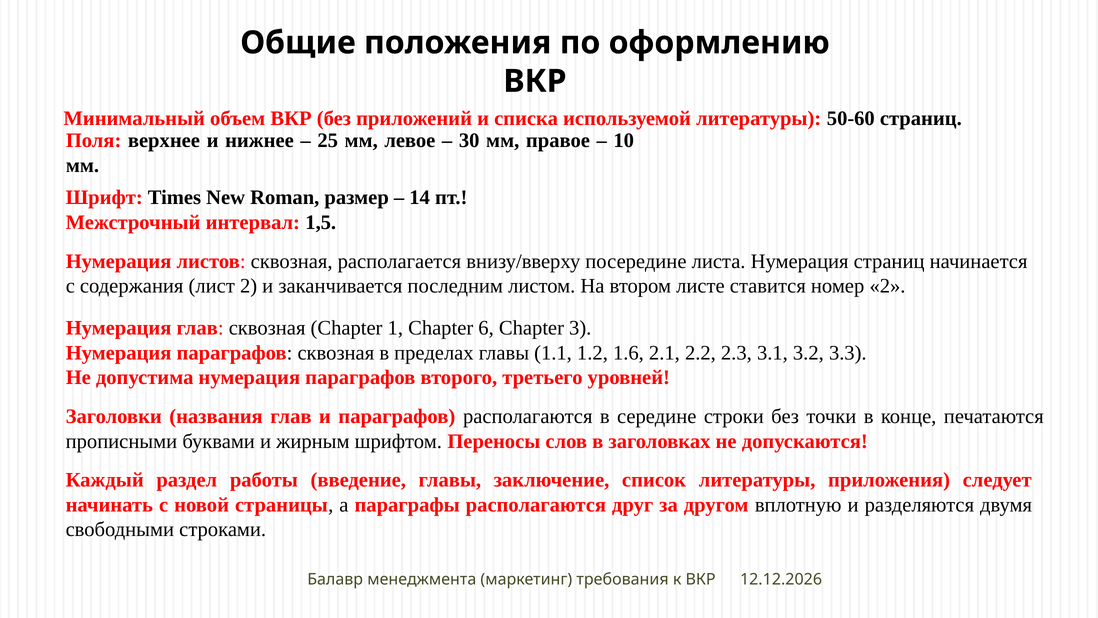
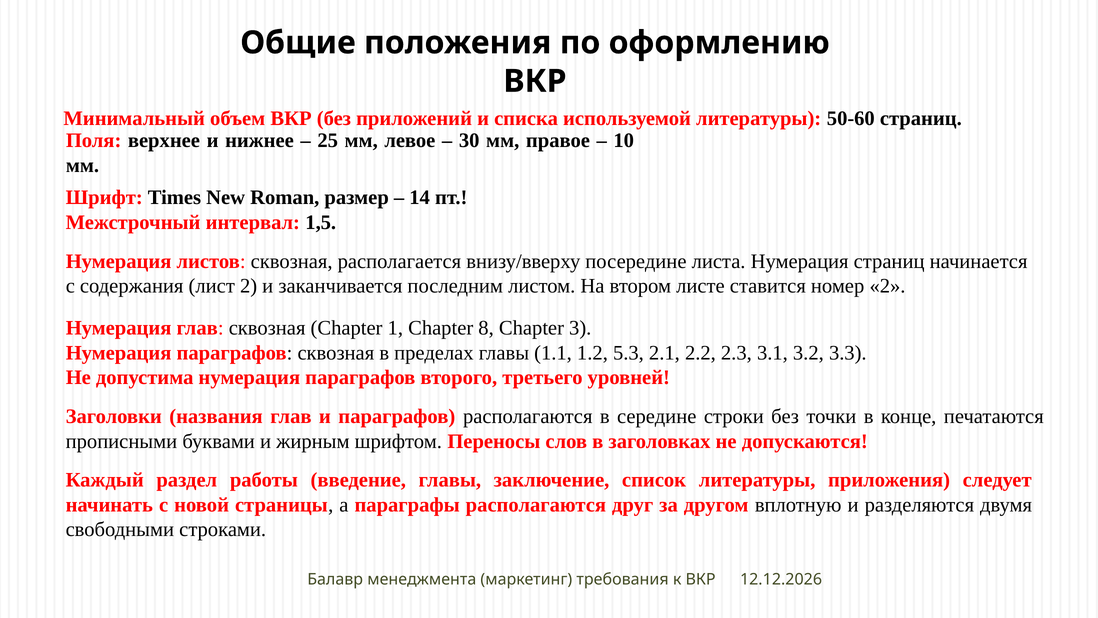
6: 6 -> 8 (486, 328)
1.6: 1.6 -> 5.3 (628, 353)
